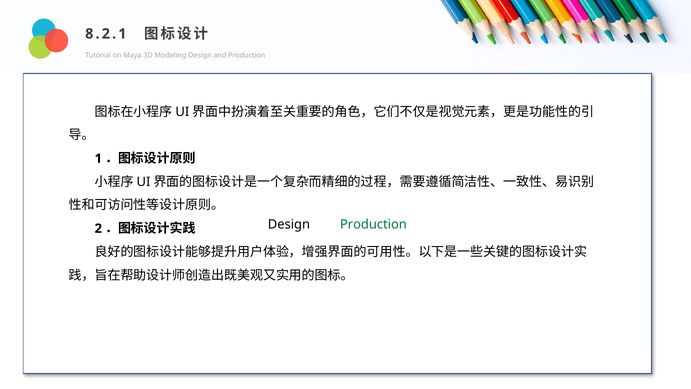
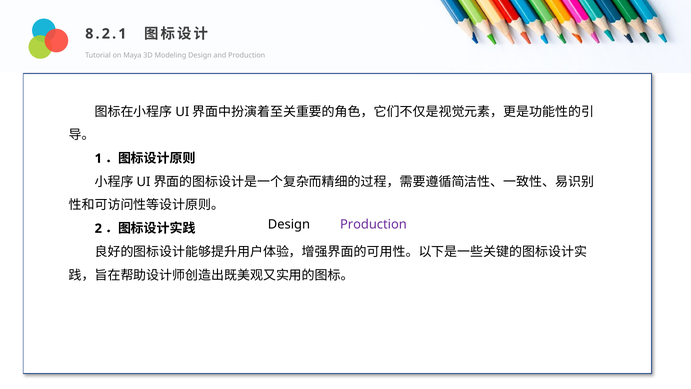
Production colour: green -> purple (373, 224)
